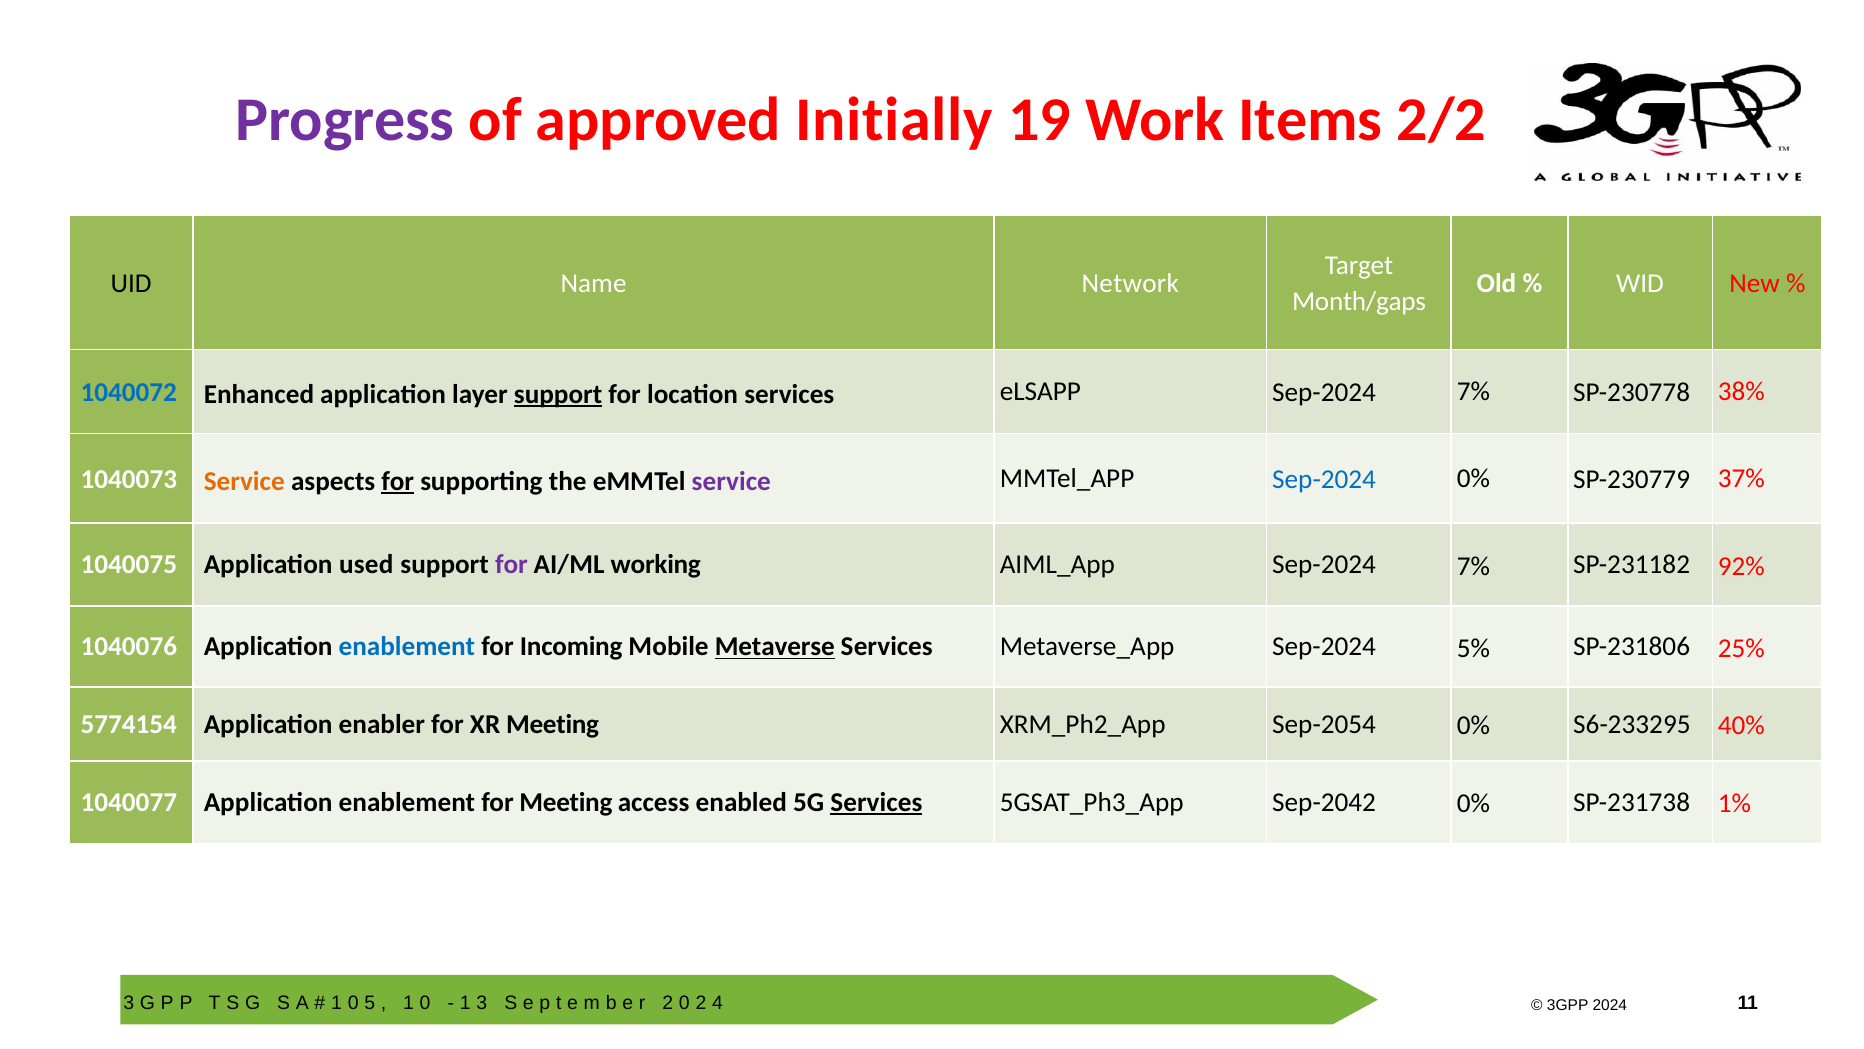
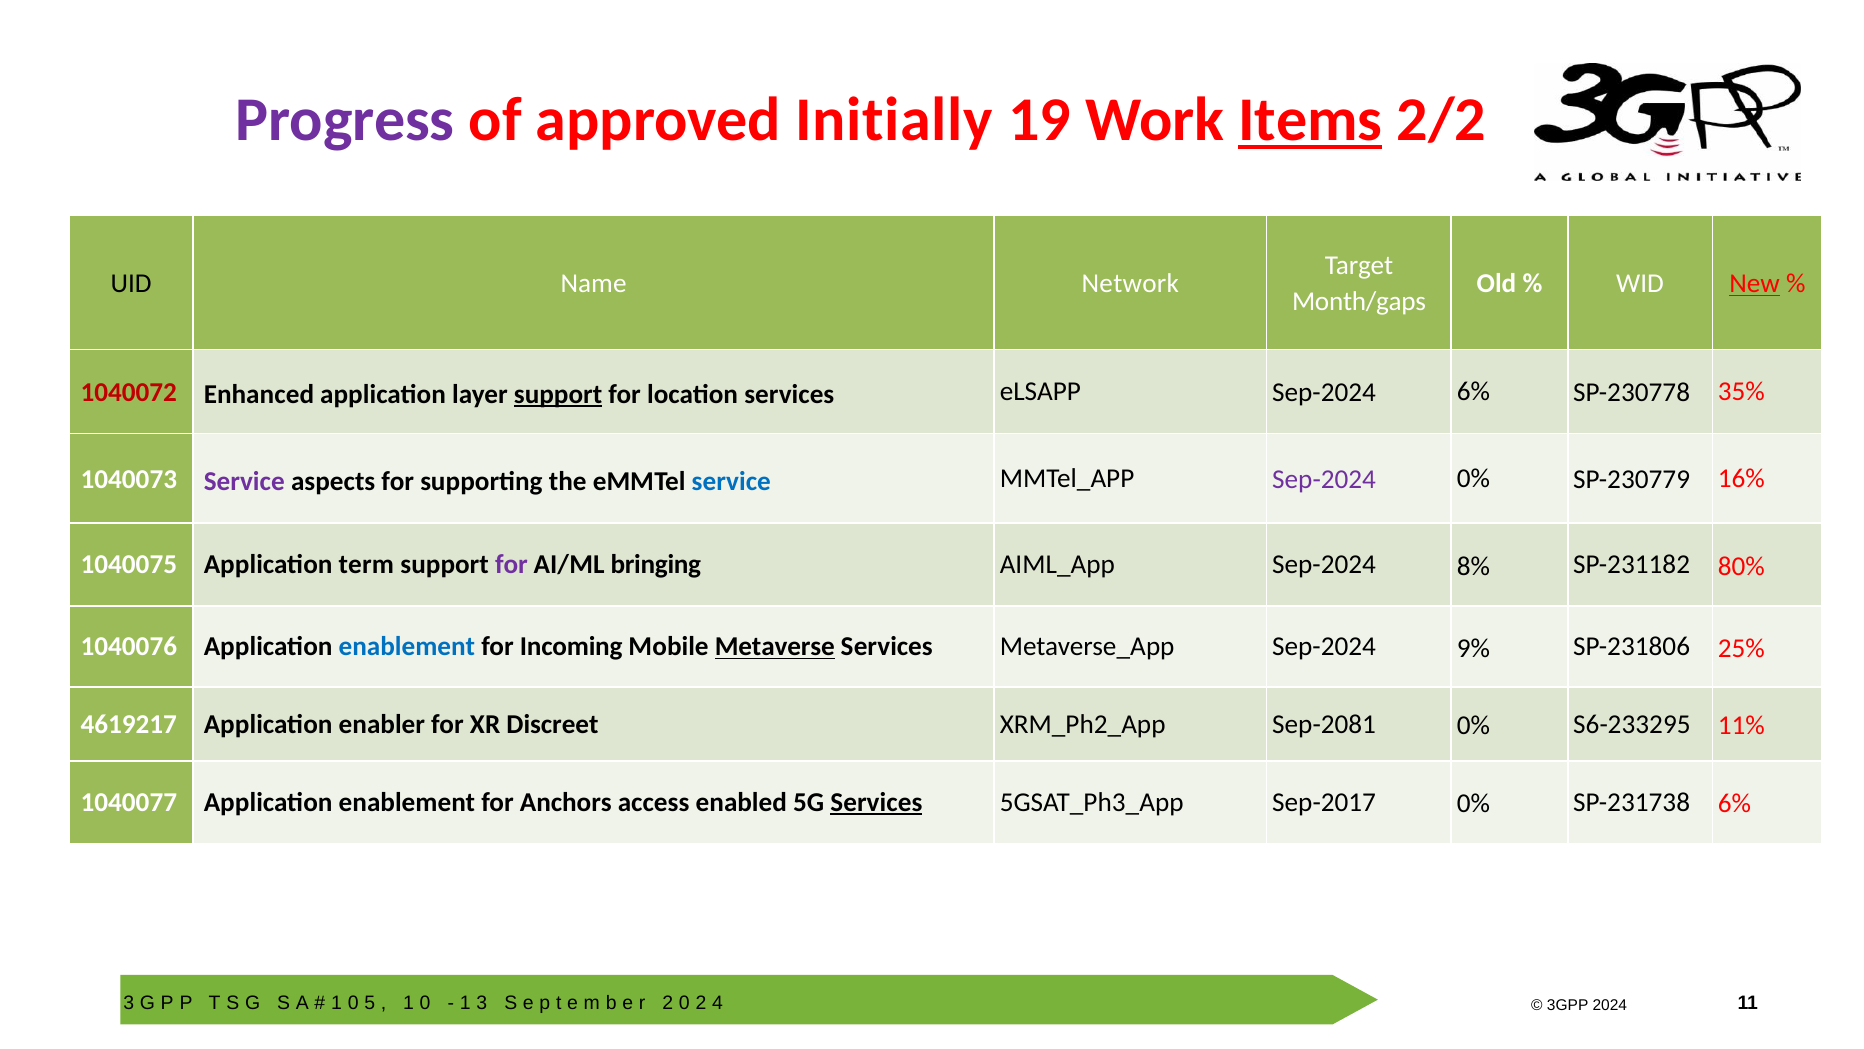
Items underline: none -> present (1311, 120)
New underline: none -> present (1755, 284)
1040072 colour: blue -> red (129, 393)
eLSAPP Sep-2024 7%: 7% -> 6% (1473, 392)
38%: 38% -> 35% (1741, 392)
Service colour: orange -> purple (244, 481)
for underline: present -> none (398, 481)
service colour: purple -> blue (731, 481)
Sep-2024 colour: blue -> purple (1324, 479)
37%: 37% -> 16% (1741, 478)
used: used -> term (366, 565)
working: working -> bringing (656, 565)
7%: 7% -> 8% (1473, 566)
92%: 92% -> 80% (1741, 566)
5%: 5% -> 9% (1473, 648)
5774154: 5774154 -> 4619217 (129, 724)
XR Meeting: Meeting -> Discreet (552, 724)
Sep-2054: Sep-2054 -> Sep-2081 (1324, 724)
40%: 40% -> 11% (1741, 725)
for Meeting: Meeting -> Anchors (566, 802)
Sep-2042: Sep-2042 -> Sep-2017 (1324, 802)
SP-231738 1%: 1% -> 6% (1735, 803)
